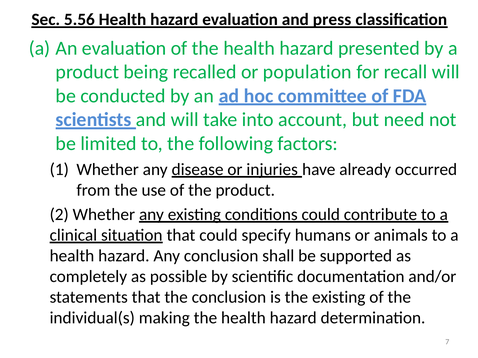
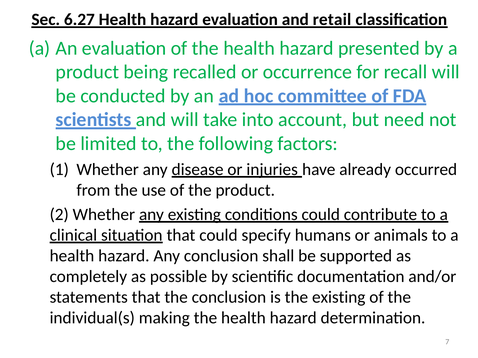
5.56: 5.56 -> 6.27 (79, 20)
press: press -> retail (332, 20)
population: population -> occurrence (307, 72)
